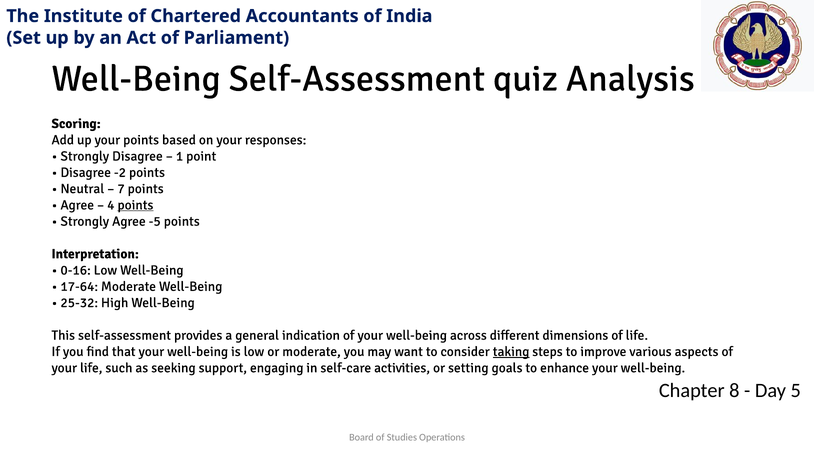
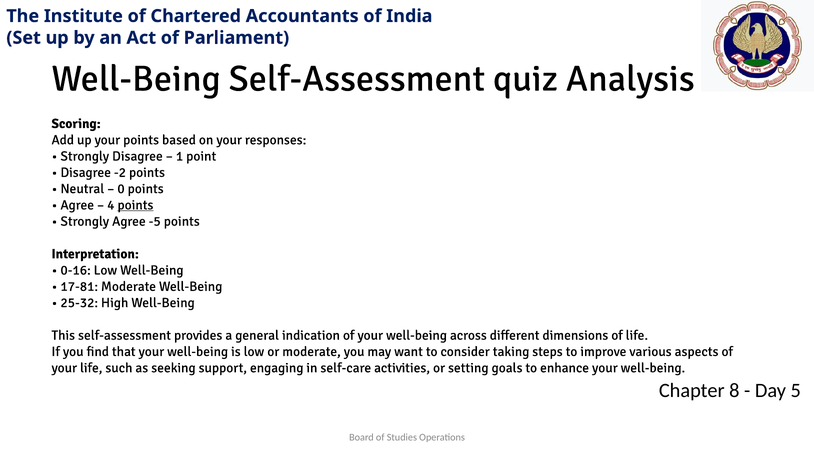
7: 7 -> 0 (121, 189)
17-64: 17-64 -> 17-81 (79, 286)
taking underline: present -> none (511, 351)
